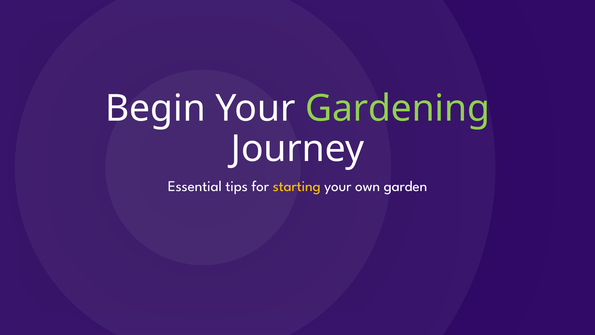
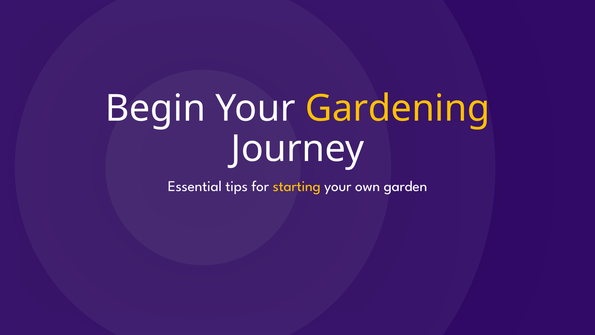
Gardening colour: light green -> yellow (397, 109)
